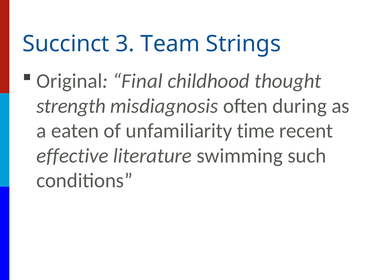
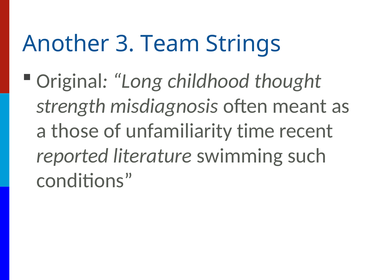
Succinct: Succinct -> Another (66, 44)
Final: Final -> Long (138, 81)
during: during -> meant (300, 106)
eaten: eaten -> those (75, 131)
effective: effective -> reported (73, 156)
